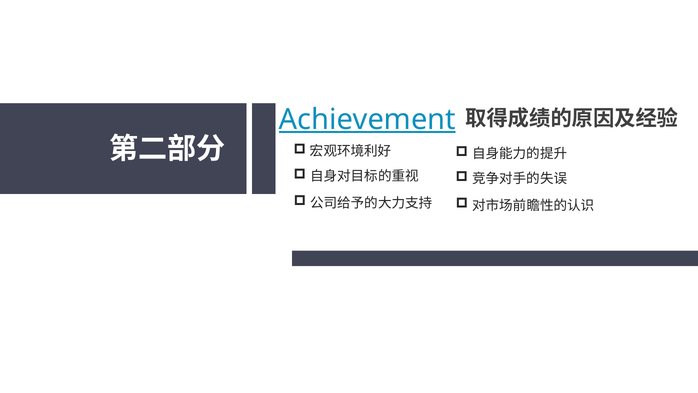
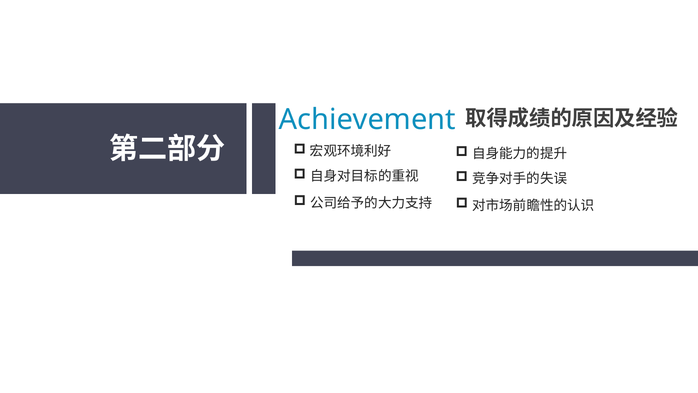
Achievement underline: present -> none (367, 119)
